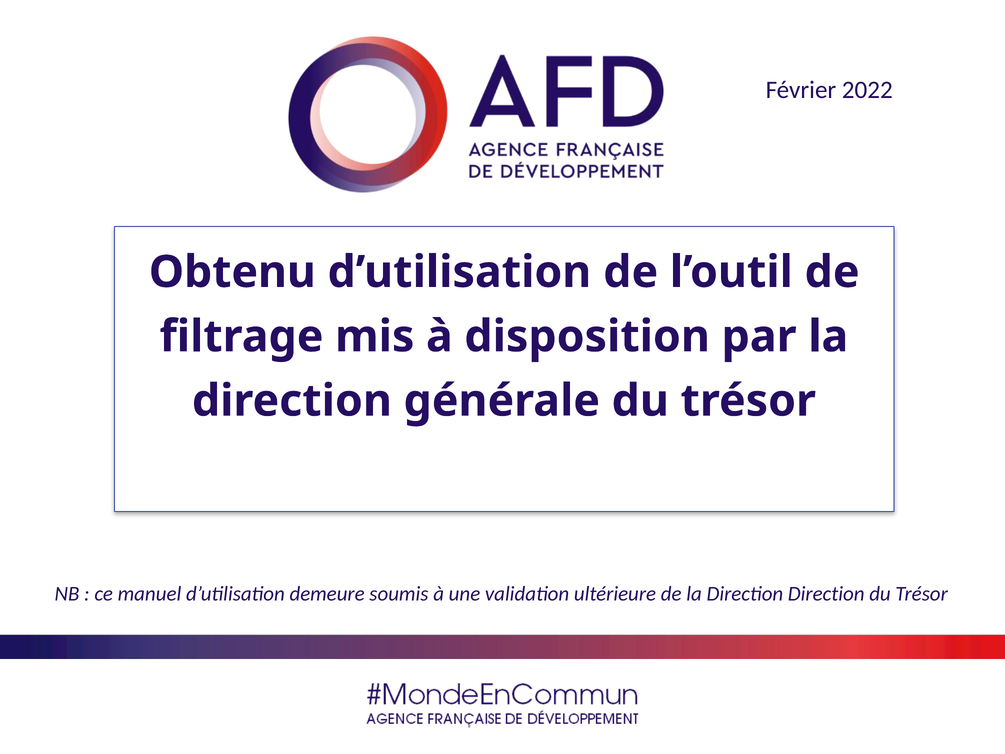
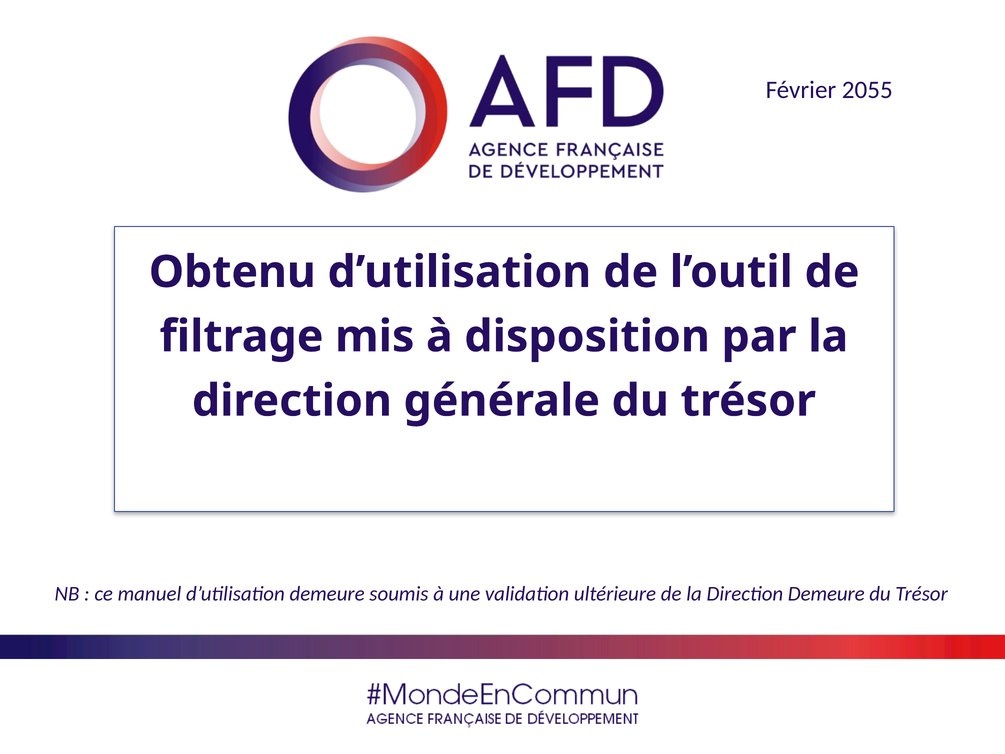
2022: 2022 -> 2055 (867, 90)
Direction Direction: Direction -> Demeure (826, 594)
